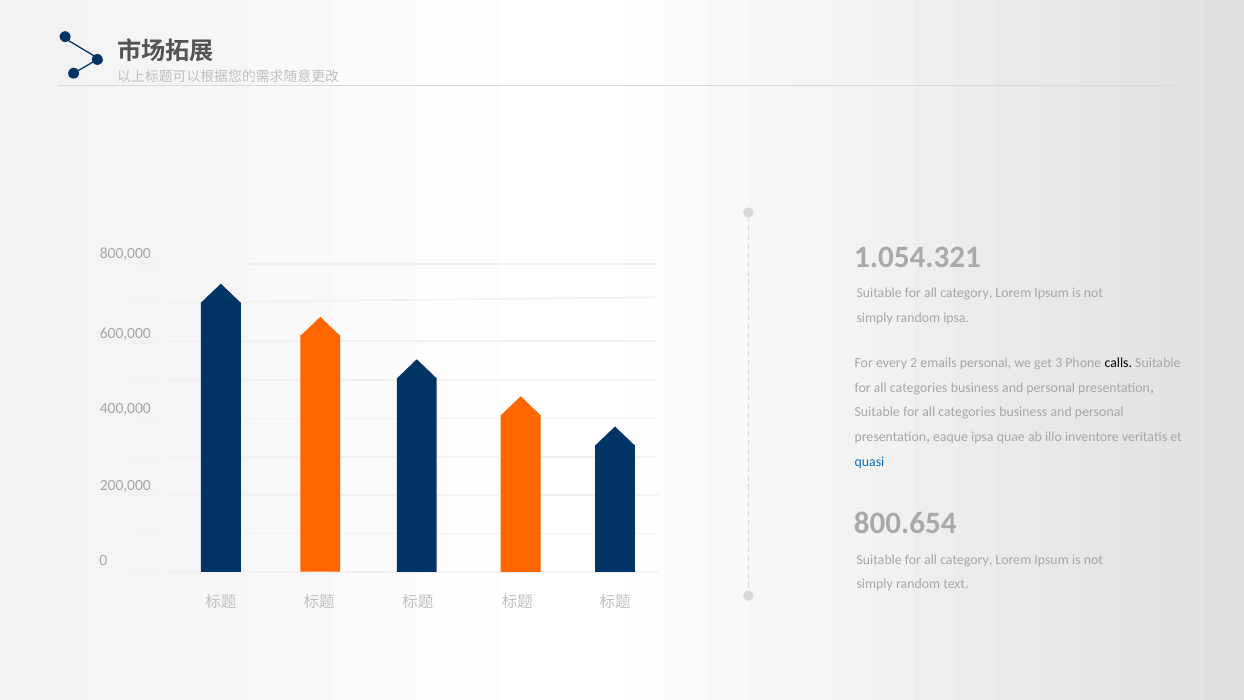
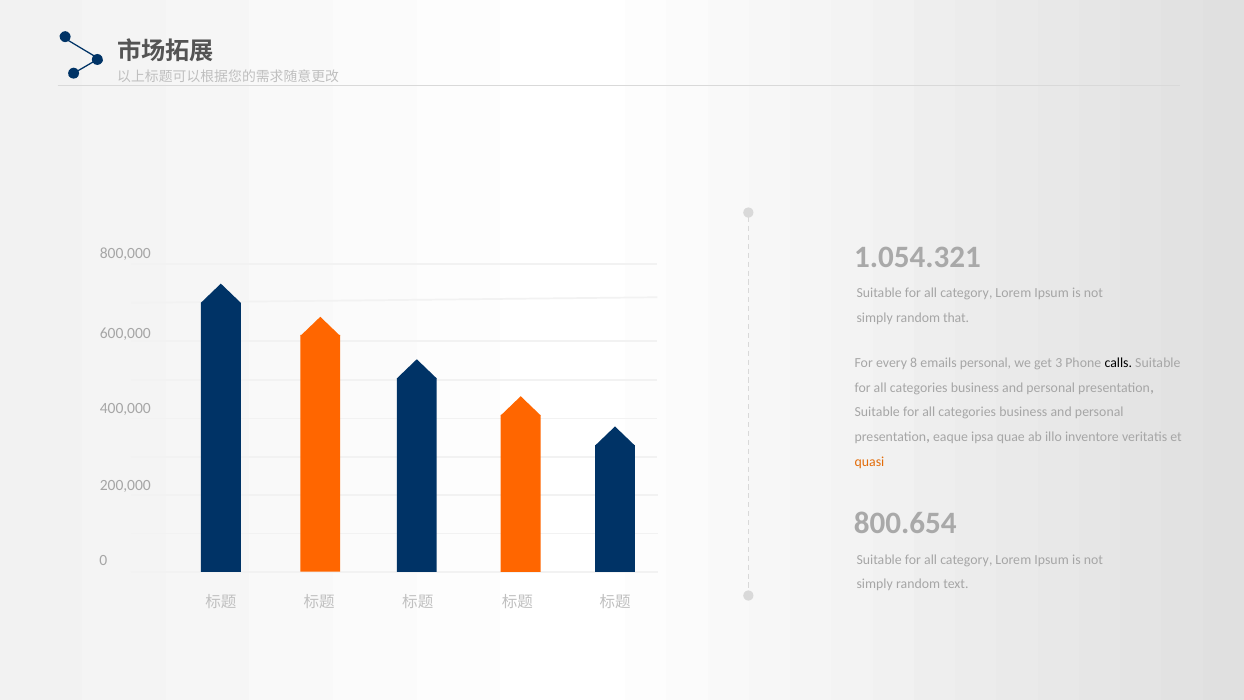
random ipsa: ipsa -> that (956, 318)
2: 2 -> 8 (914, 363)
quasi colour: blue -> orange (870, 462)
